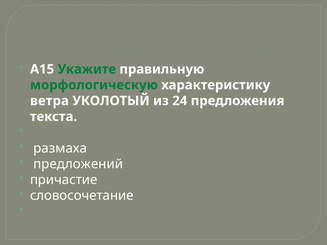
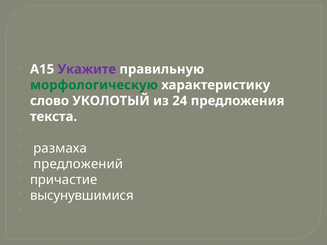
Укажите colour: green -> purple (87, 69)
ветра: ветра -> слово (50, 101)
словосочетание: словосочетание -> высунувшимися (82, 196)
